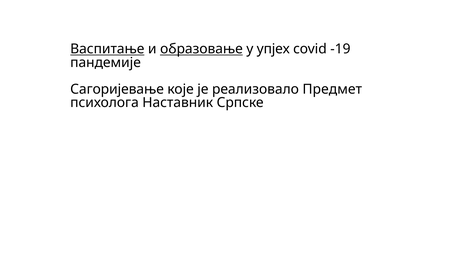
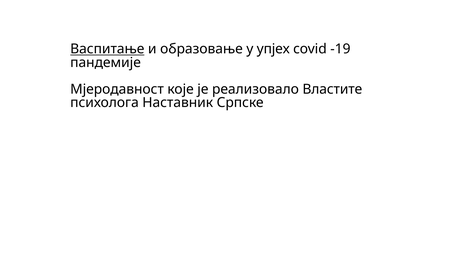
образовање underline: present -> none (201, 49)
Сагоријевање: Сагоријевање -> Мјеродавност (117, 89)
Предмет: Предмет -> Властите (332, 89)
